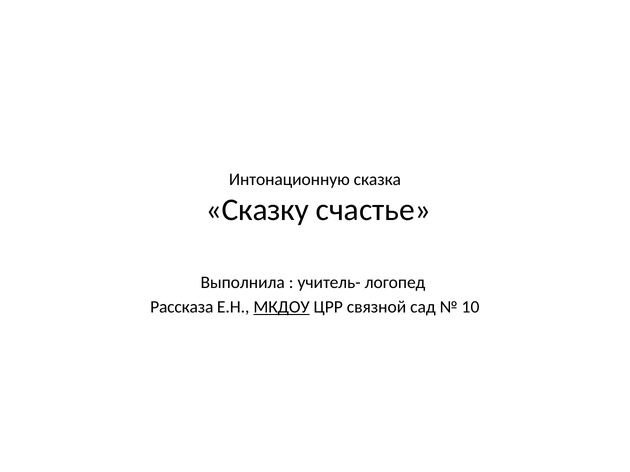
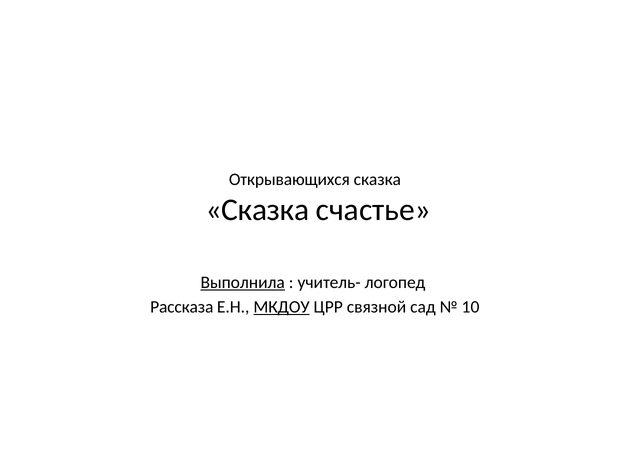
Интонационную: Интонационную -> Открывающихся (289, 180)
Сказку: Сказку -> Сказка (257, 210)
Выполнила underline: none -> present (243, 283)
